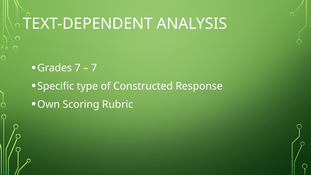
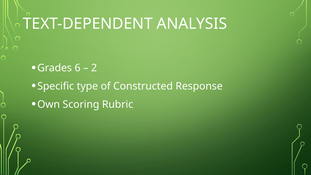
Grades 7: 7 -> 6 (78, 68)
7: 7 -> 2 (94, 68)
